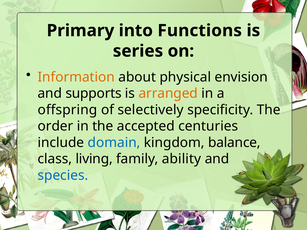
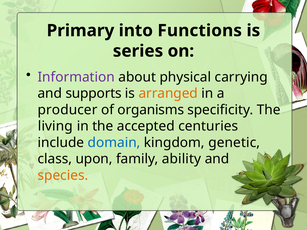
Information colour: orange -> purple (76, 77)
envision: envision -> carrying (241, 77)
offspring: offspring -> producer (68, 110)
selectively: selectively -> organisms (151, 110)
order: order -> living (55, 126)
balance: balance -> genetic (234, 143)
living: living -> upon (94, 159)
species colour: blue -> orange (63, 175)
